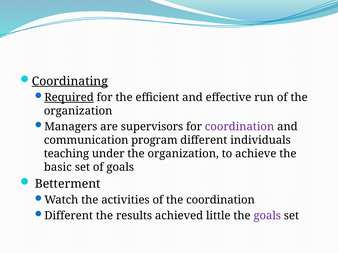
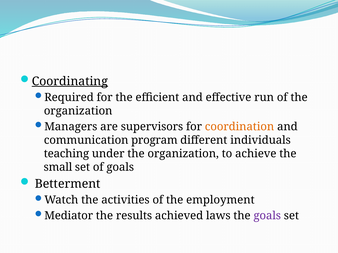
Required underline: present -> none (69, 98)
coordination colour: purple -> orange (240, 127)
basic: basic -> small (58, 168)
the coordination: coordination -> employment (220, 200)
Different: Different -> Mediator (69, 216)
little: little -> laws (218, 216)
